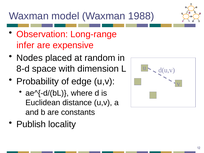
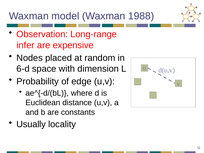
8-d: 8-d -> 6-d (23, 69)
Publish: Publish -> Usually (31, 124)
